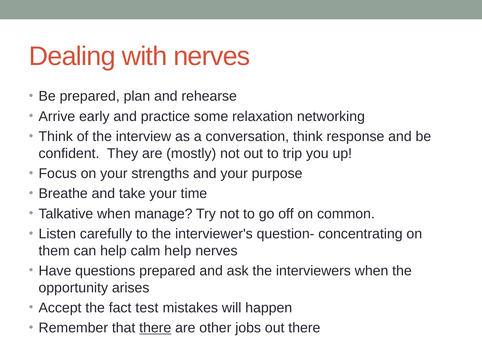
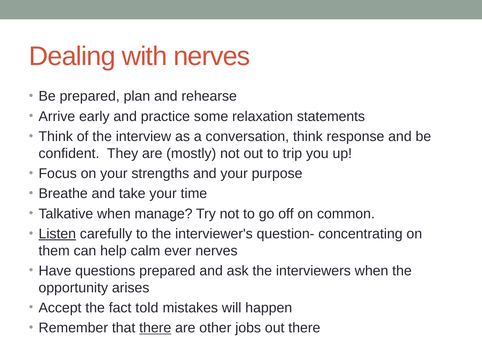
networking: networking -> statements (331, 116)
Listen underline: none -> present (57, 234)
calm help: help -> ever (178, 250)
test: test -> told (147, 307)
